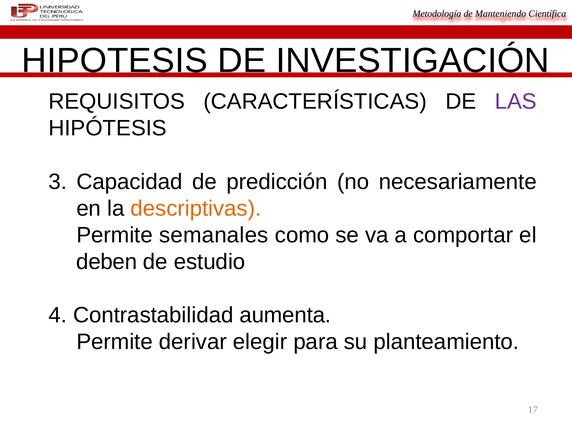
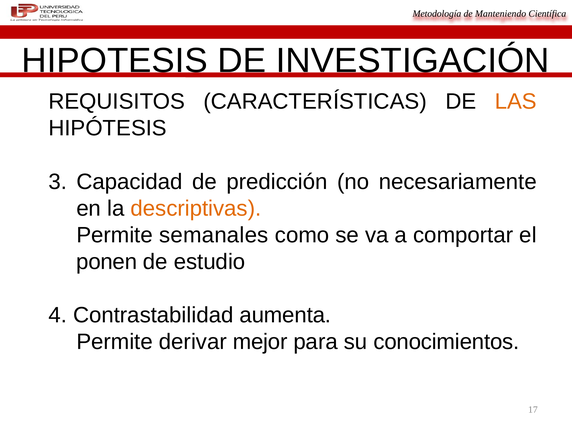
LAS colour: purple -> orange (516, 102)
deben: deben -> ponen (107, 262)
elegir: elegir -> mejor (260, 342)
planteamiento: planteamiento -> conocimientos (446, 342)
